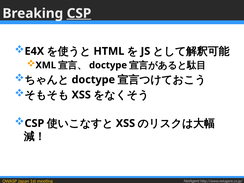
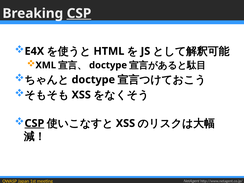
CSP underline: none -> present (34, 123)
